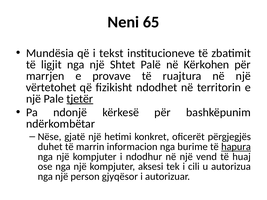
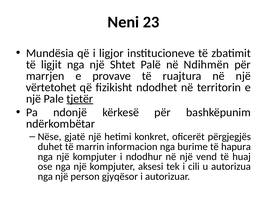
65: 65 -> 23 (151, 22)
tekst: tekst -> ligjor (111, 53)
Kërkohen: Kërkohen -> Ndihmën (206, 65)
hapura underline: present -> none (236, 147)
